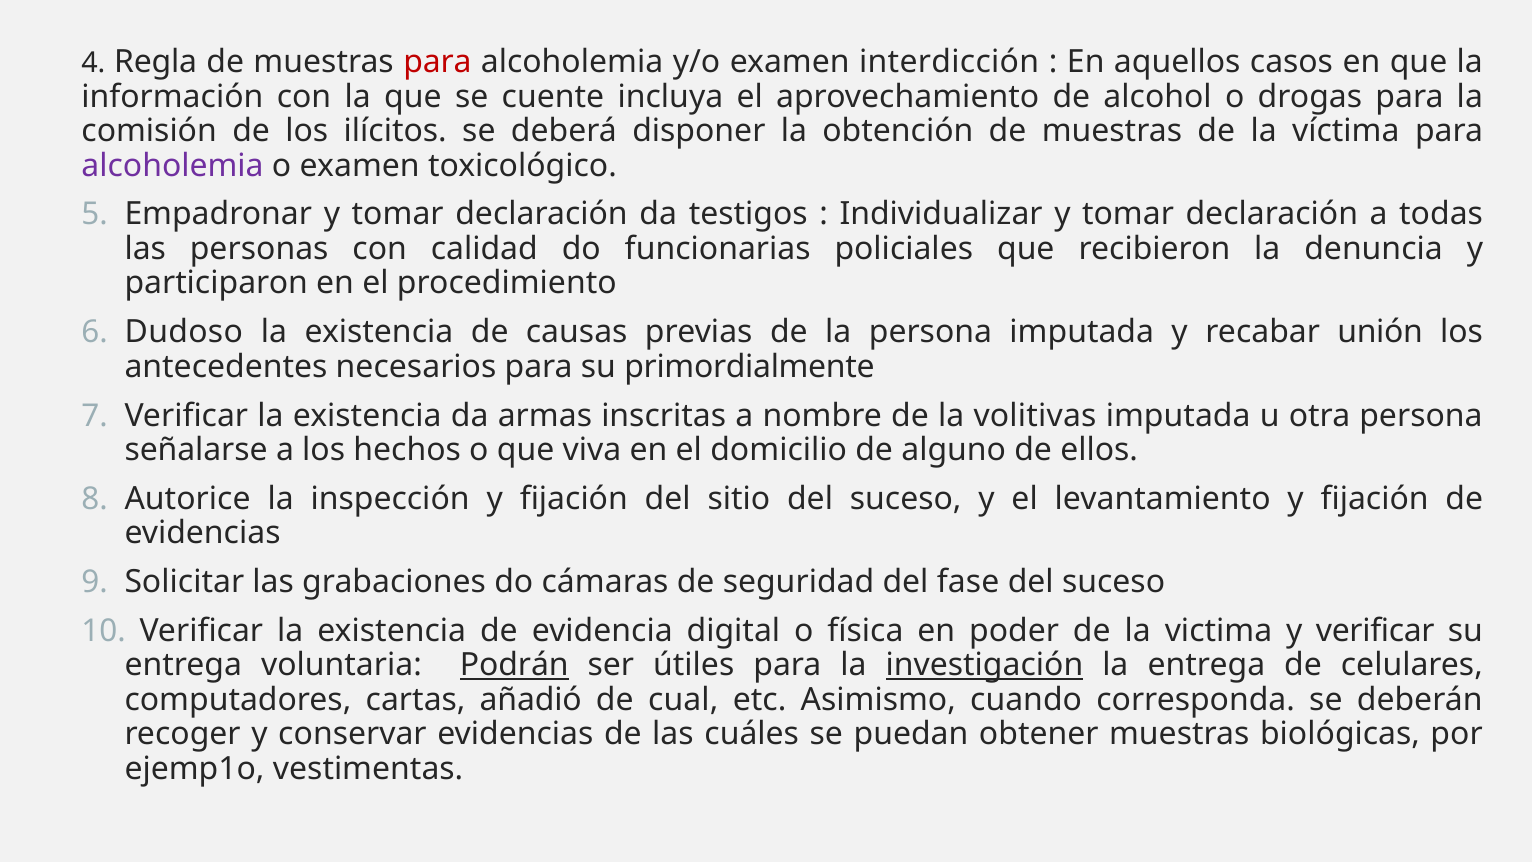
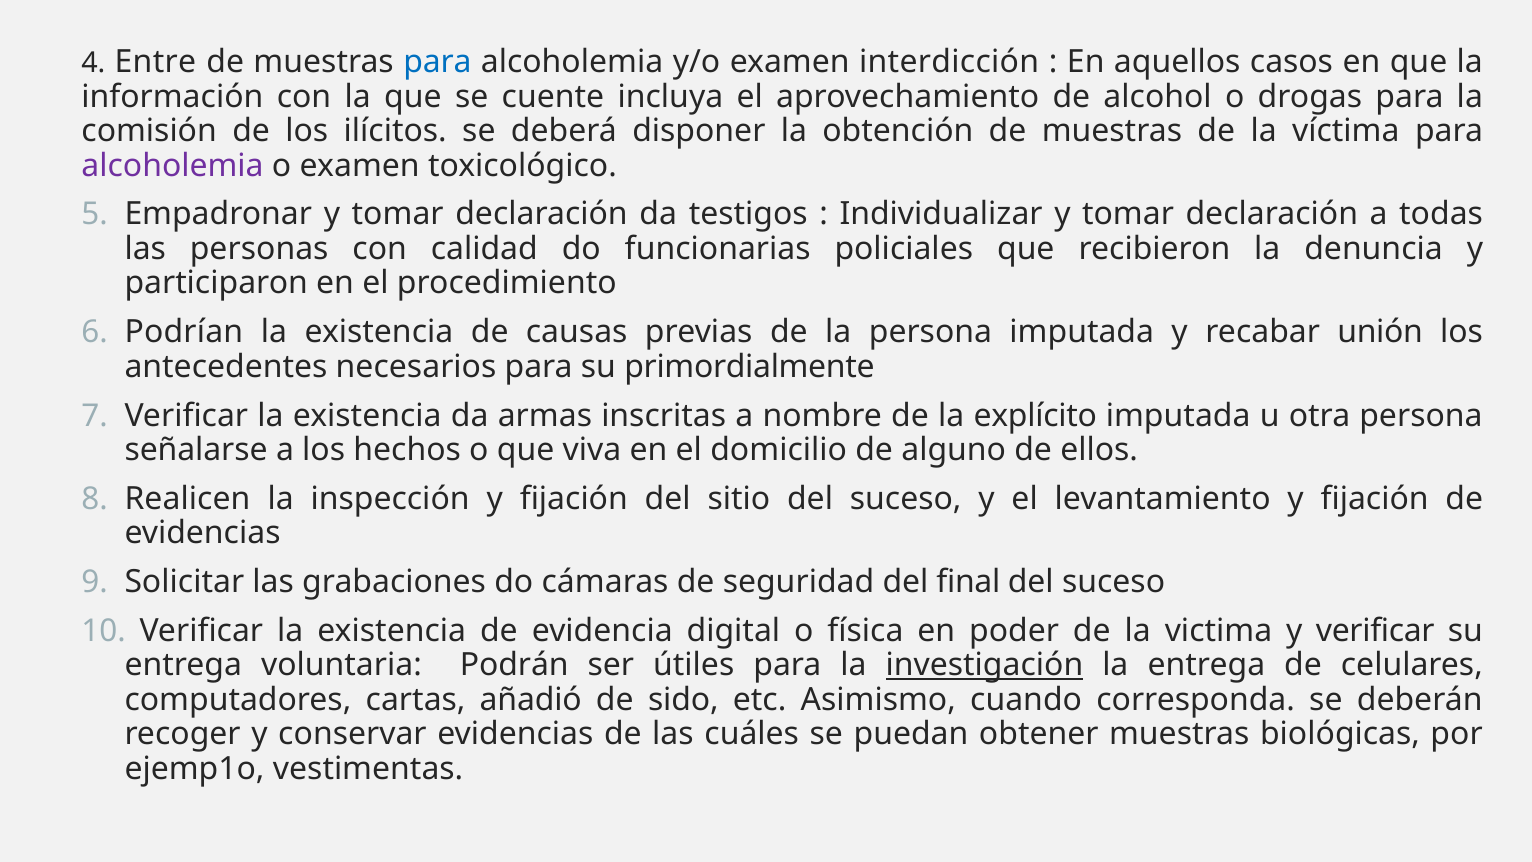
Regla: Regla -> Entre (155, 62)
para colour: red -> blue (437, 62)
Dudoso: Dudoso -> Podrían (184, 332)
volitivas: volitivas -> explícito (1035, 415)
Autorice: Autorice -> Realicen (188, 499)
fase: fase -> final (968, 582)
Podrán underline: present -> none (514, 665)
cual: cual -> sido (683, 700)
